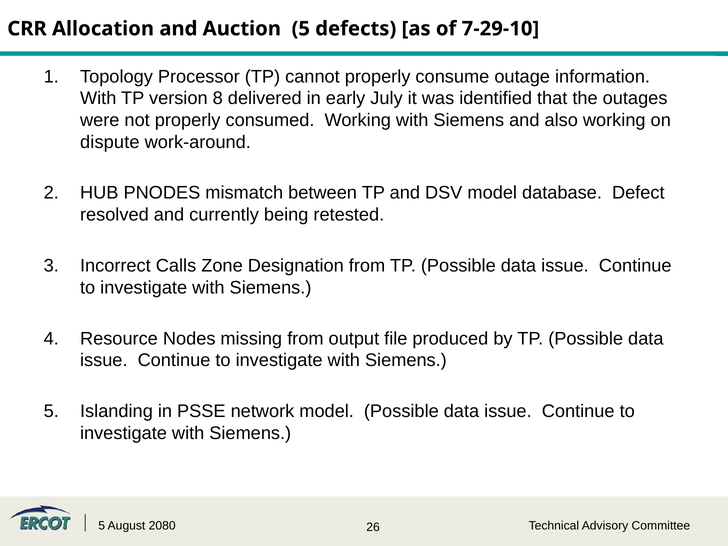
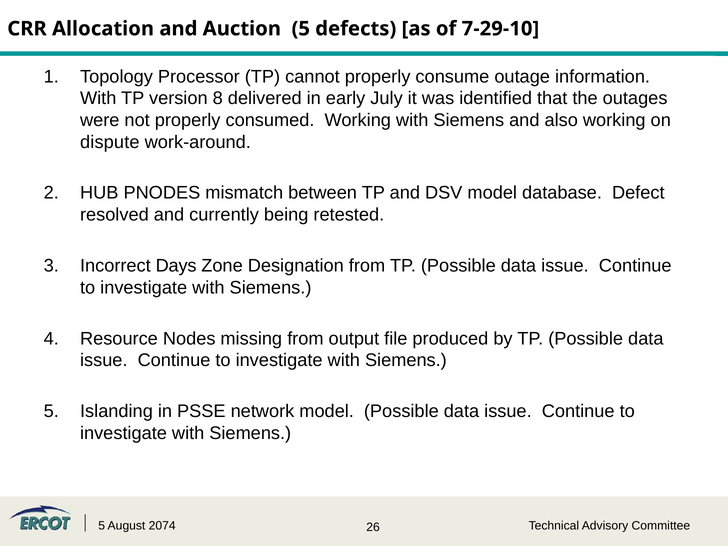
Calls: Calls -> Days (176, 266)
2080: 2080 -> 2074 (162, 526)
